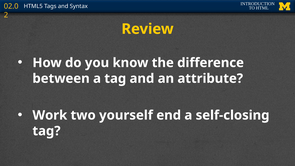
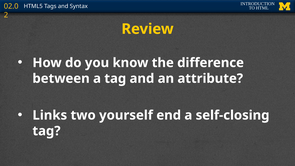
Work: Work -> Links (50, 115)
